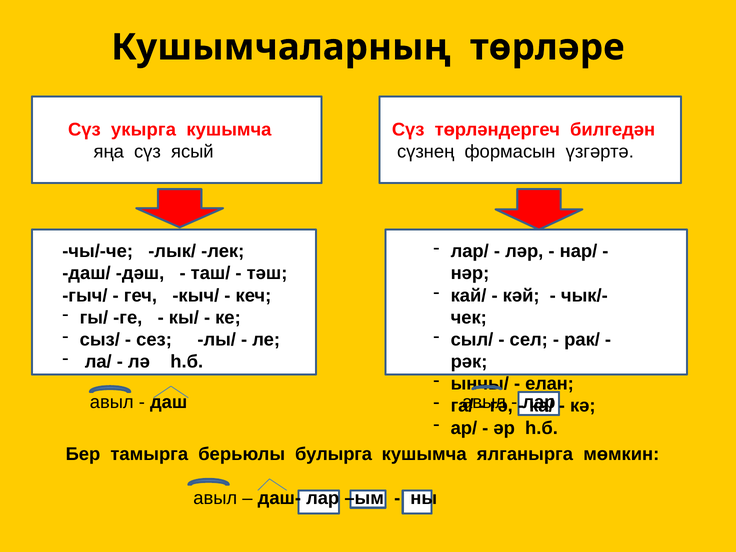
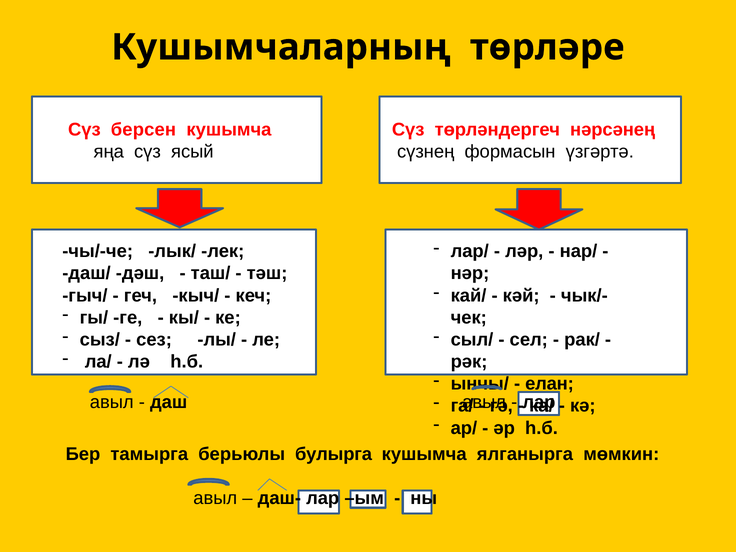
укырга: укырга -> берсен (143, 130)
билгедән: билгедән -> нәрсәнең (613, 130)
